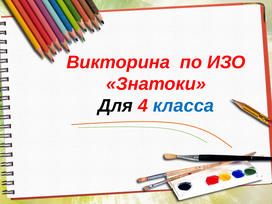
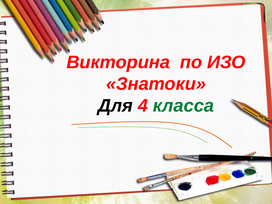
класса colour: blue -> green (183, 106)
